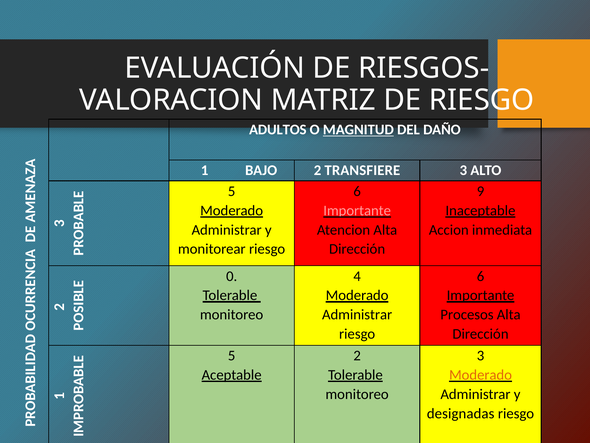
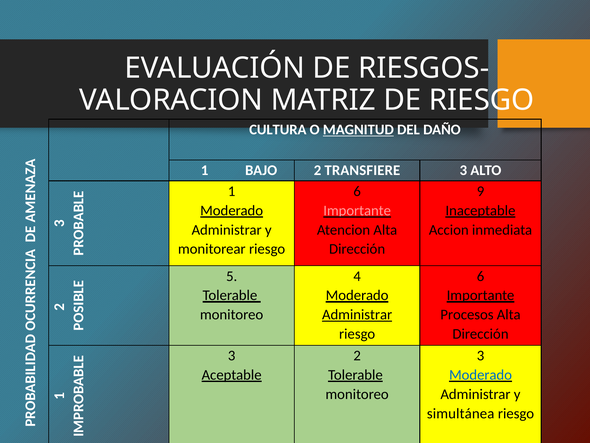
ADULTOS: ADULTOS -> CULTURA (278, 129)
5: 5 -> 1 (232, 191)
0: 0 -> 5 (232, 276)
Administrar underline: none -> present (357, 314)
5: 5 -> 3 (232, 355)
Moderado colour: orange -> blue (481, 375)
designadas: designadas -> simultánea (461, 413)
